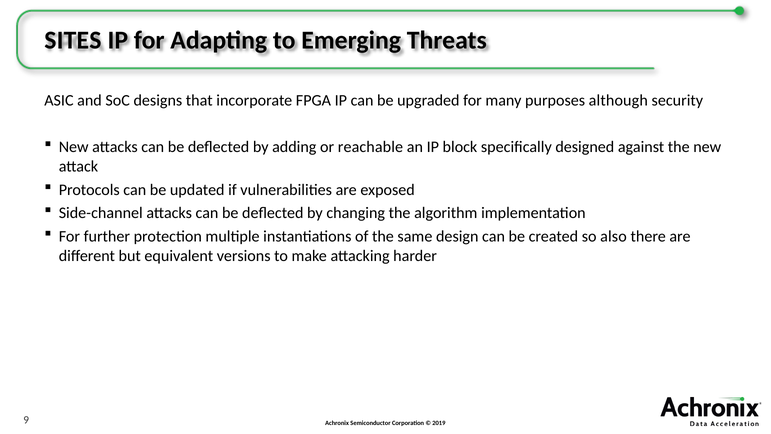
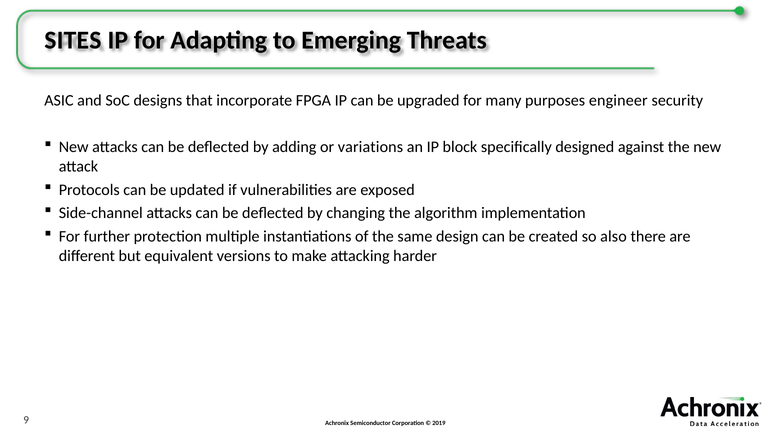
although: although -> engineer (618, 100)
reachable: reachable -> variations (370, 147)
